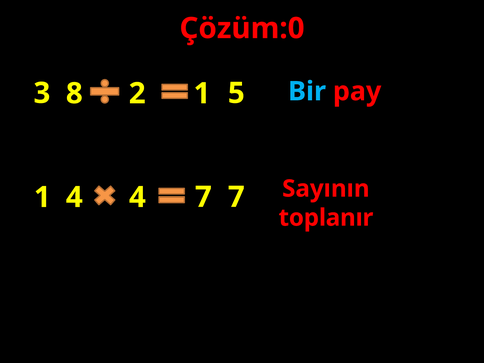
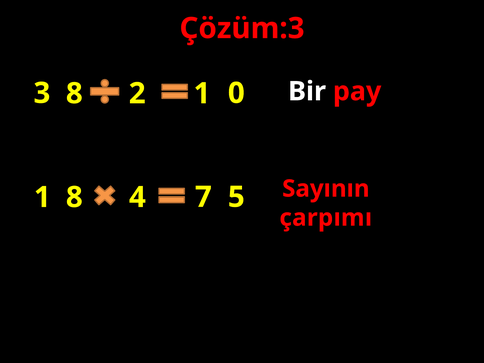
Çözüm:0: Çözüm:0 -> Çözüm:3 (242, 28)
Bir colour: light blue -> white (307, 91)
5: 5 -> 0 (236, 93)
1 4: 4 -> 8 (74, 197)
7 7: 7 -> 5 (236, 197)
toplanır: toplanır -> çarpımı (326, 218)
